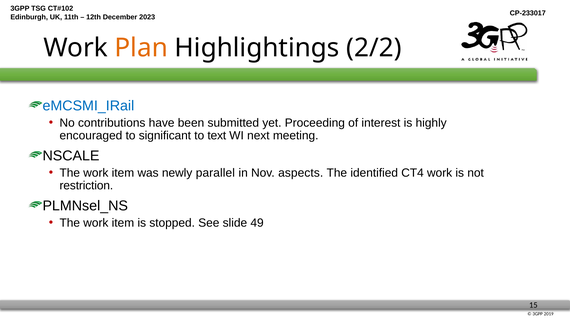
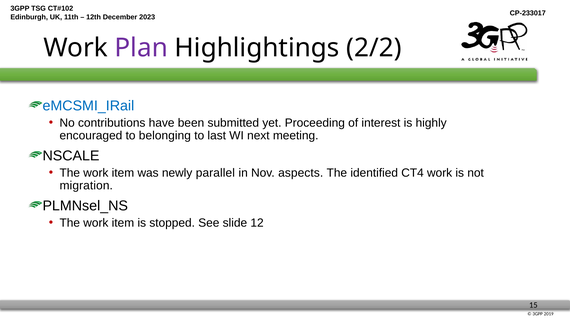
Plan colour: orange -> purple (141, 48)
significant: significant -> belonging (165, 135)
text: text -> last (217, 135)
restriction: restriction -> migration (86, 185)
49: 49 -> 12 (257, 223)
